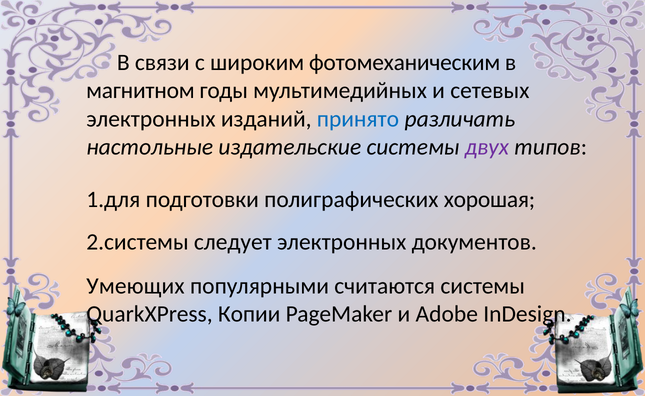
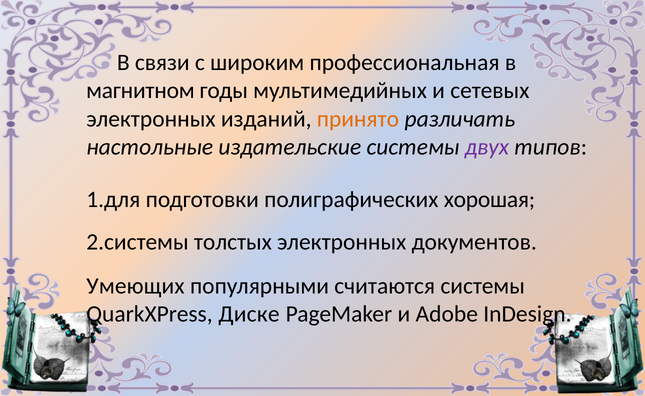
фотомеханическим: фотомеханическим -> профессиональная (405, 63)
принято colour: blue -> orange (358, 119)
следует: следует -> толстых (233, 242)
Копии: Копии -> Диске (249, 314)
